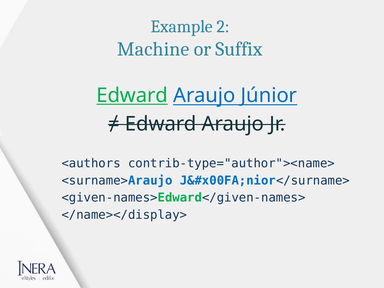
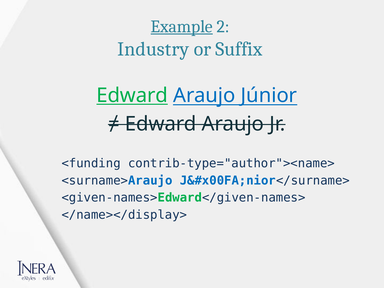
Example underline: none -> present (182, 27)
Machine: Machine -> Industry (153, 49)
<authors: <authors -> <funding (91, 163)
